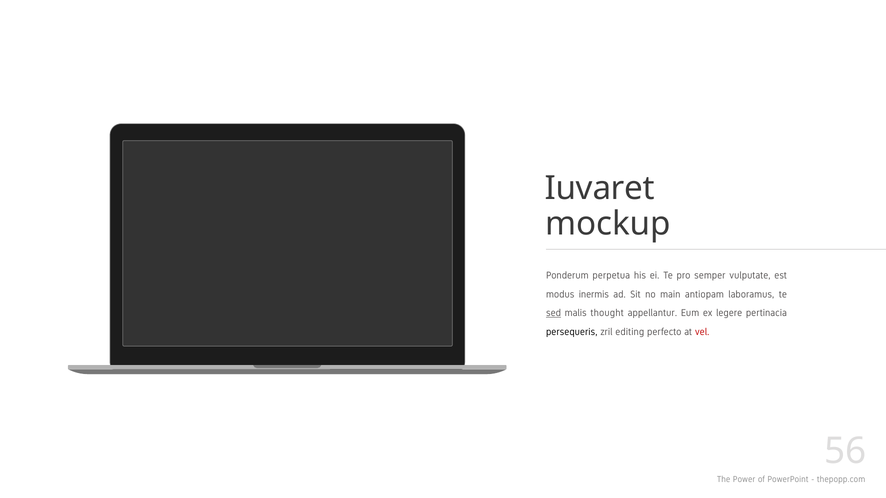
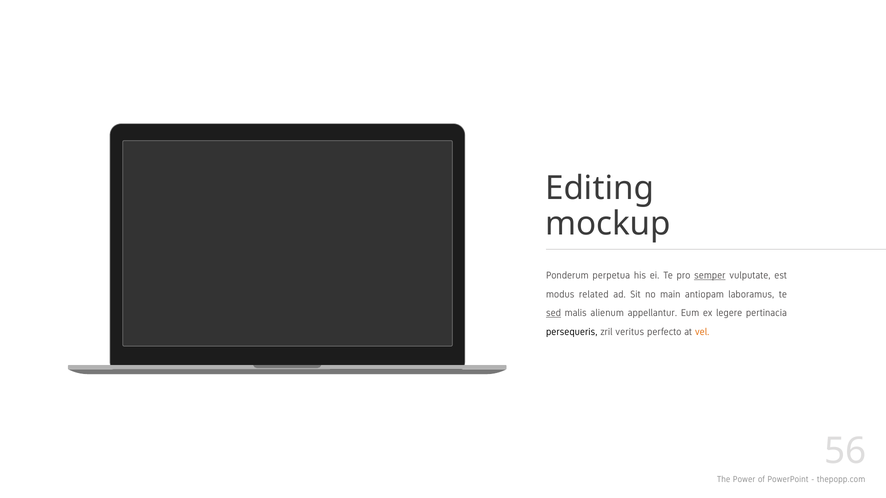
Iuvaret: Iuvaret -> Editing (600, 188)
semper underline: none -> present (710, 276)
inermis: inermis -> related (594, 295)
thought: thought -> alienum (607, 313)
editing: editing -> veritus (630, 332)
vel colour: red -> orange (702, 332)
